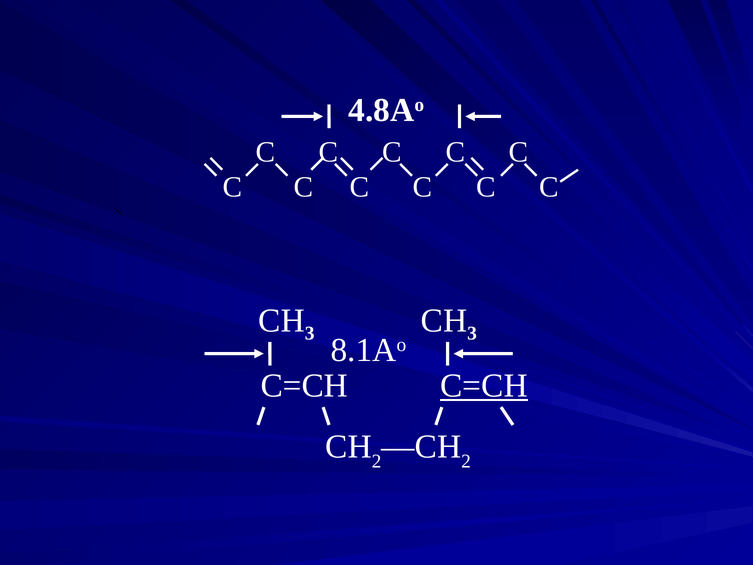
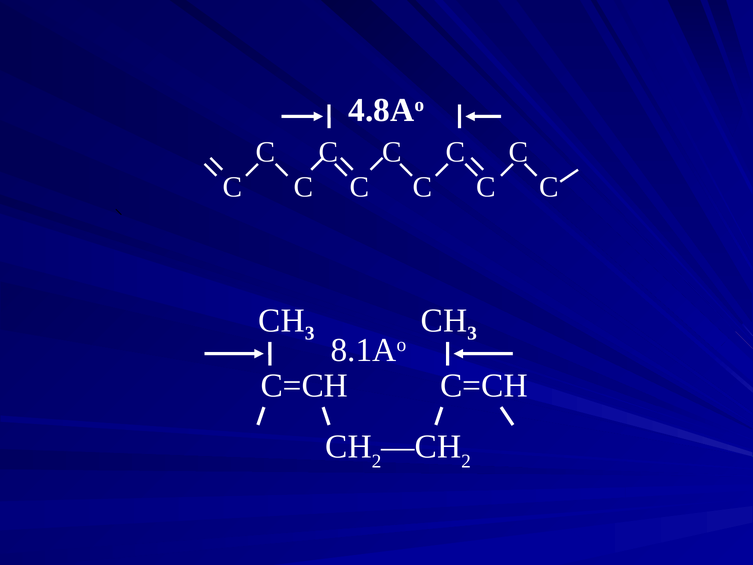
C=CH underline: present -> none (484, 386)
